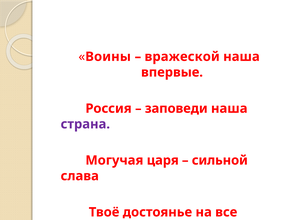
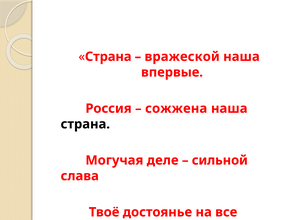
Воины: Воины -> Страна (108, 57)
заповеди: заповеди -> сожжена (176, 108)
страна colour: purple -> black (85, 124)
царя: царя -> деле (163, 160)
